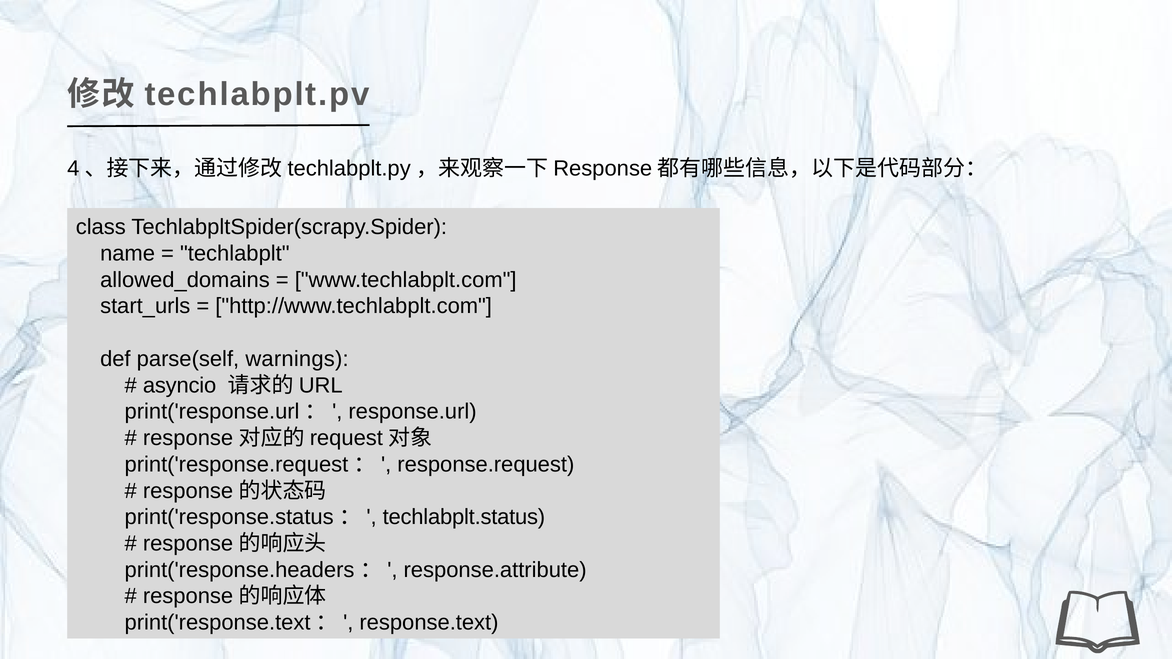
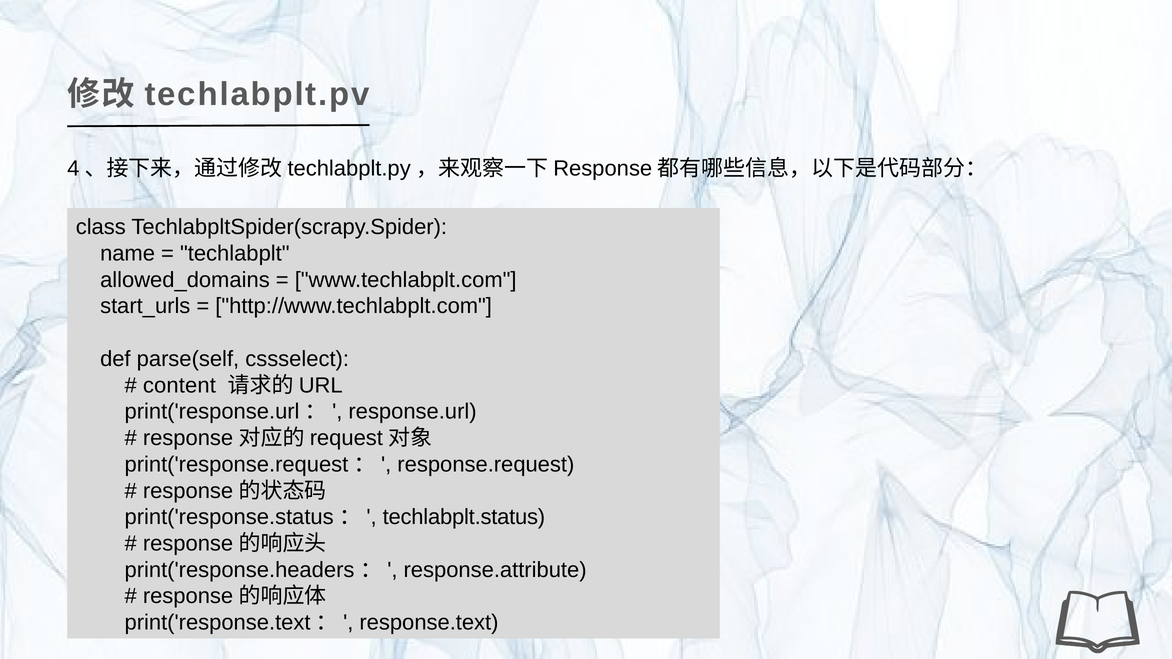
warnings: warnings -> cssselect (297, 359)
asyncio: asyncio -> content (179, 385)
